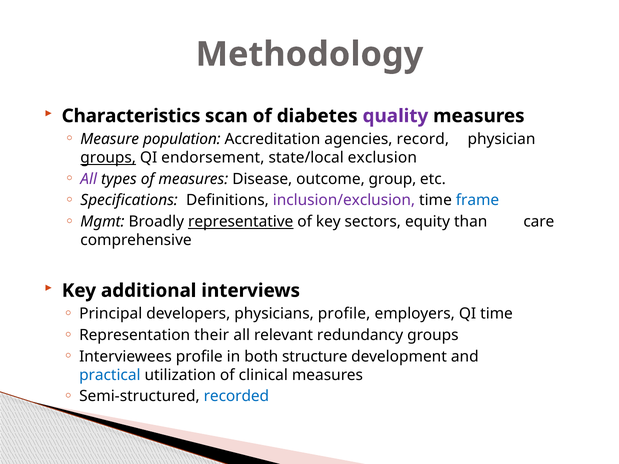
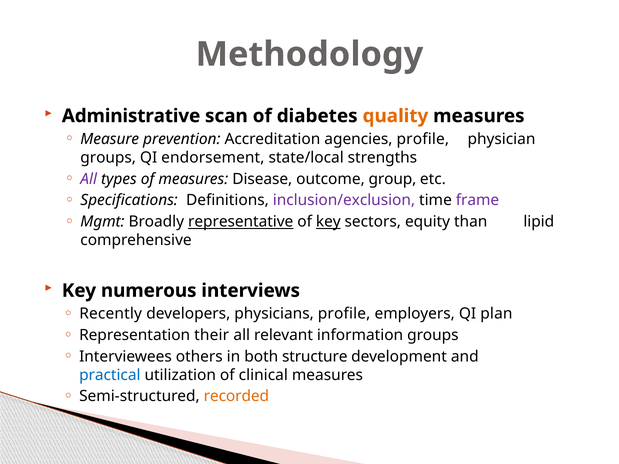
Characteristics: Characteristics -> Administrative (131, 116)
quality colour: purple -> orange (395, 116)
population: population -> prevention (182, 139)
agencies record: record -> profile (423, 139)
groups underline: present -> none (108, 158)
exclusion: exclusion -> strengths (382, 158)
frame colour: blue -> purple (478, 200)
key underline: none -> present (328, 222)
care: care -> lipid (539, 222)
additional: additional -> numerous (149, 291)
Principal: Principal -> Recently (111, 314)
QI time: time -> plan (496, 314)
redundancy: redundancy -> information (360, 335)
Interviewees profile: profile -> others (199, 357)
recorded colour: blue -> orange (236, 397)
